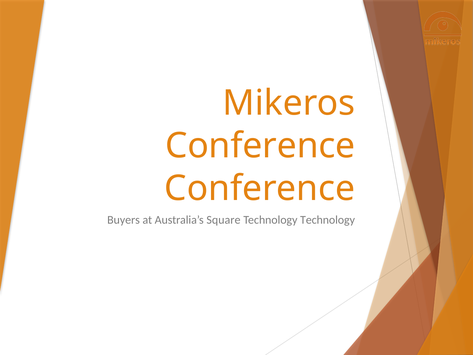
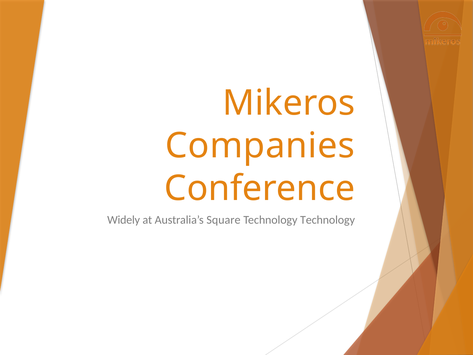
Conference: Conference -> Companies (260, 146)
Buyers: Buyers -> Widely (124, 220)
